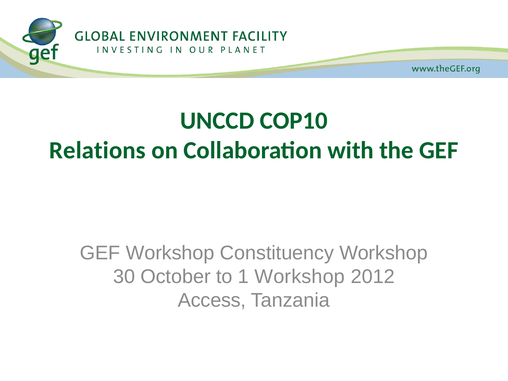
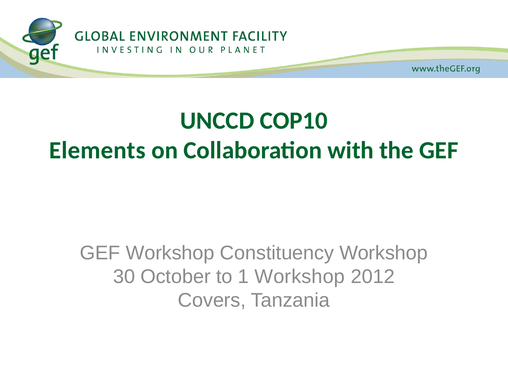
Relations: Relations -> Elements (97, 150)
Access: Access -> Covers (212, 300)
